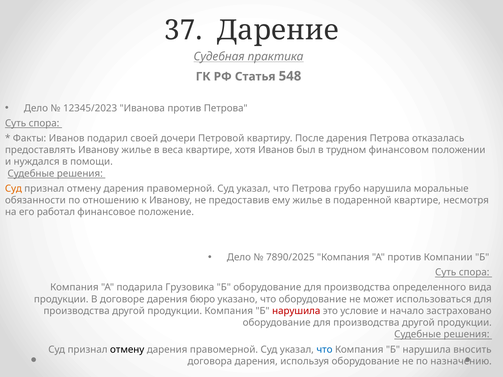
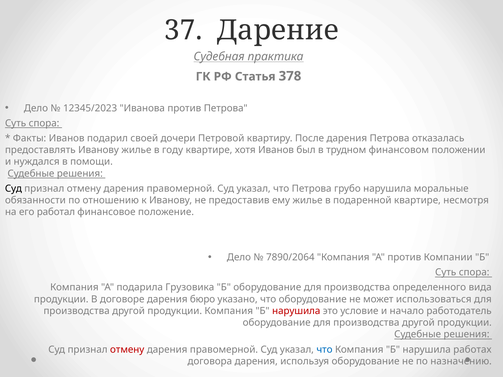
548: 548 -> 378 (290, 76)
веса: веса -> году (173, 150)
Суд colour: orange -> black (13, 189)
7890/2025: 7890/2025 -> 7890/2064 (290, 257)
застраховано: застраховано -> работодатель (459, 311)
отмену colour: black -> red (127, 350)
вносить: вносить -> работах (472, 350)
